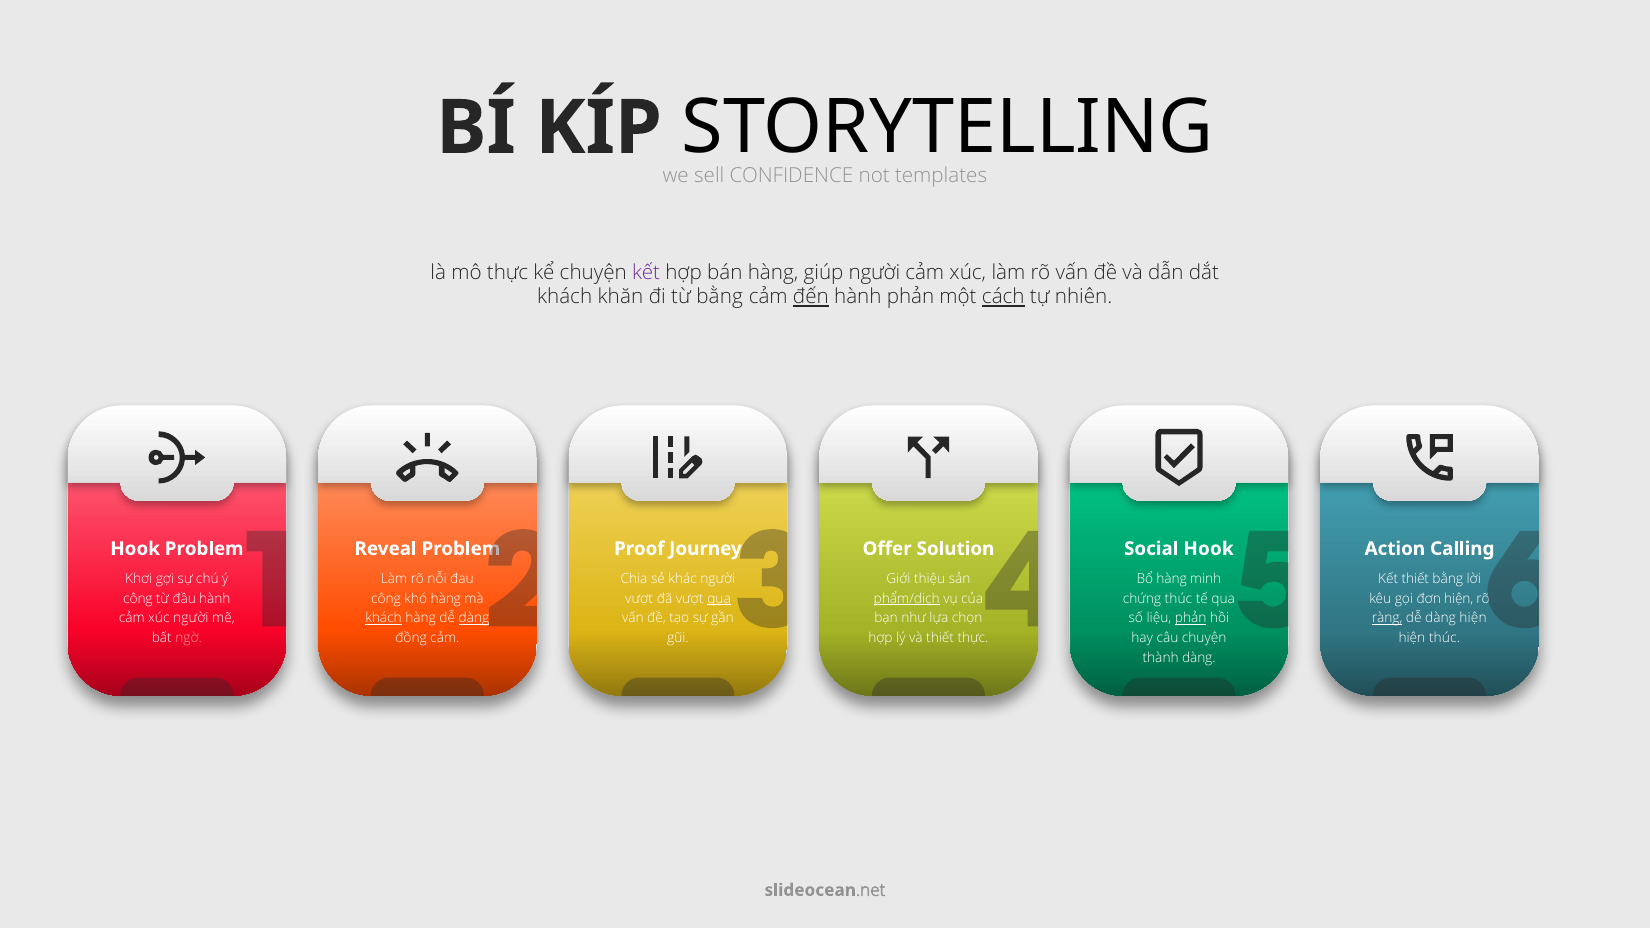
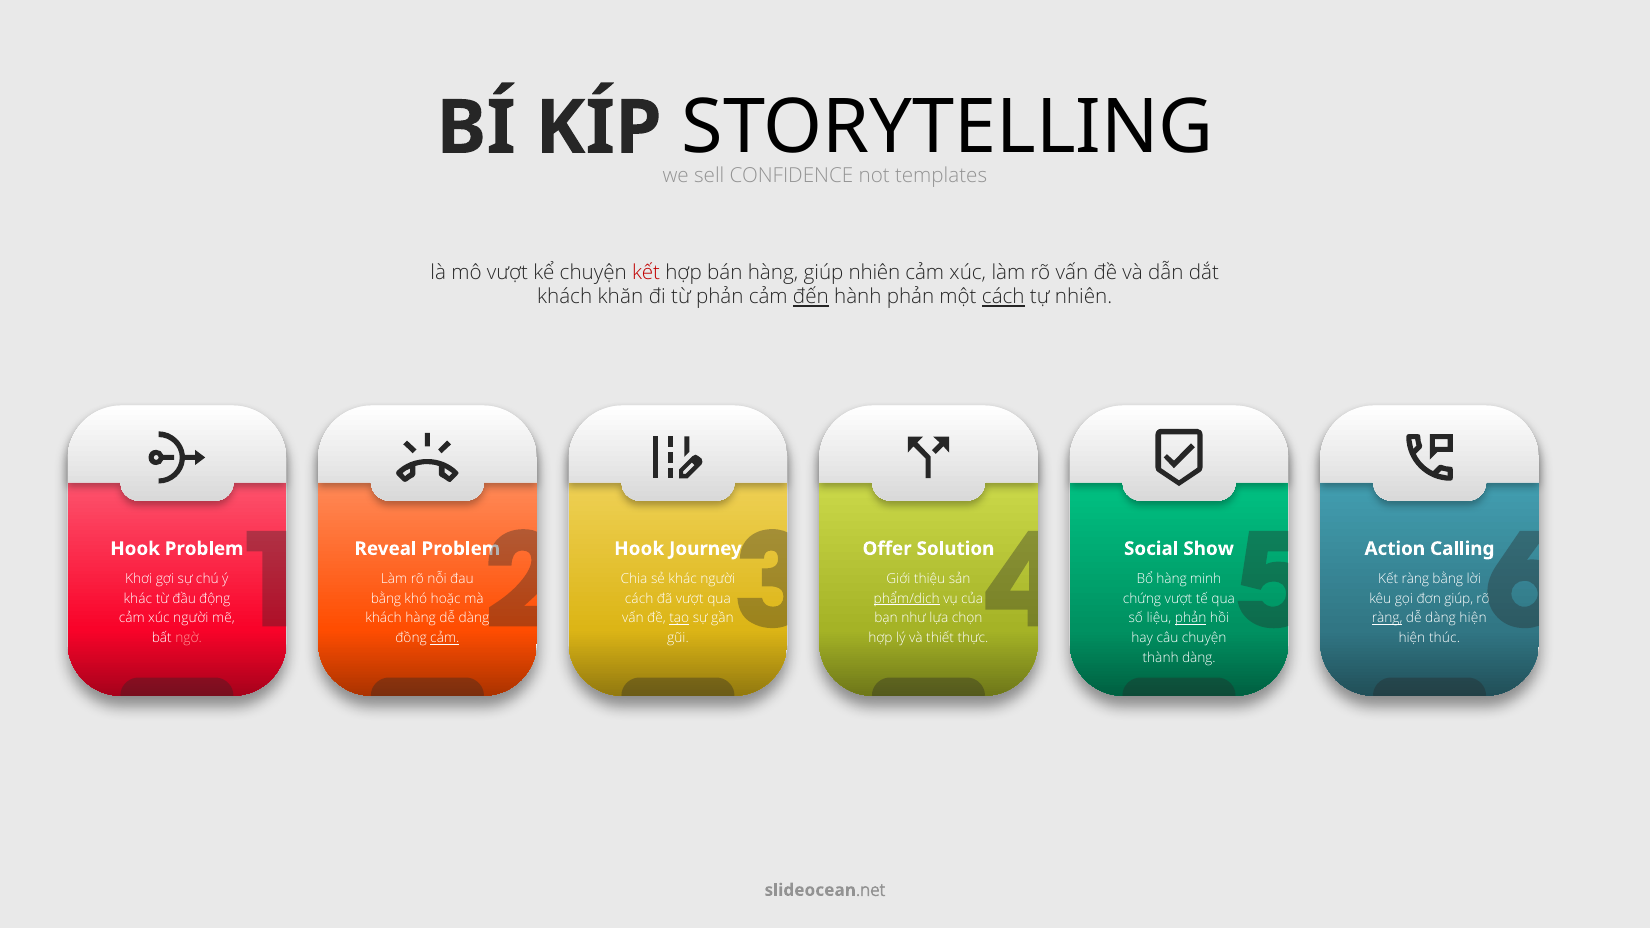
mô thực: thực -> vượt (508, 272)
kết colour: purple -> red (646, 272)
giúp người: người -> nhiên (874, 272)
từ bằng: bằng -> phản (720, 297)
Proof: Proof -> Hook (639, 549)
Social Hook: Hook -> Show (1209, 549)
Kết thiết: thiết -> ràng (1415, 579)
công: công -> khác (138, 599)
đầu hành: hành -> động (215, 599)
công: công -> bằng (386, 599)
khó hàng: hàng -> hoặc (446, 599)
vượt: vượt -> cách (639, 599)
qua underline: present -> none (719, 599)
chứng thúc: thúc -> vượt (1178, 599)
đơn hiện: hiện -> giúp (1459, 599)
khách underline: present -> none (384, 618)
dàng underline: present -> none (474, 618)
tạo underline: none -> present (679, 618)
cảm underline: none -> present (445, 638)
